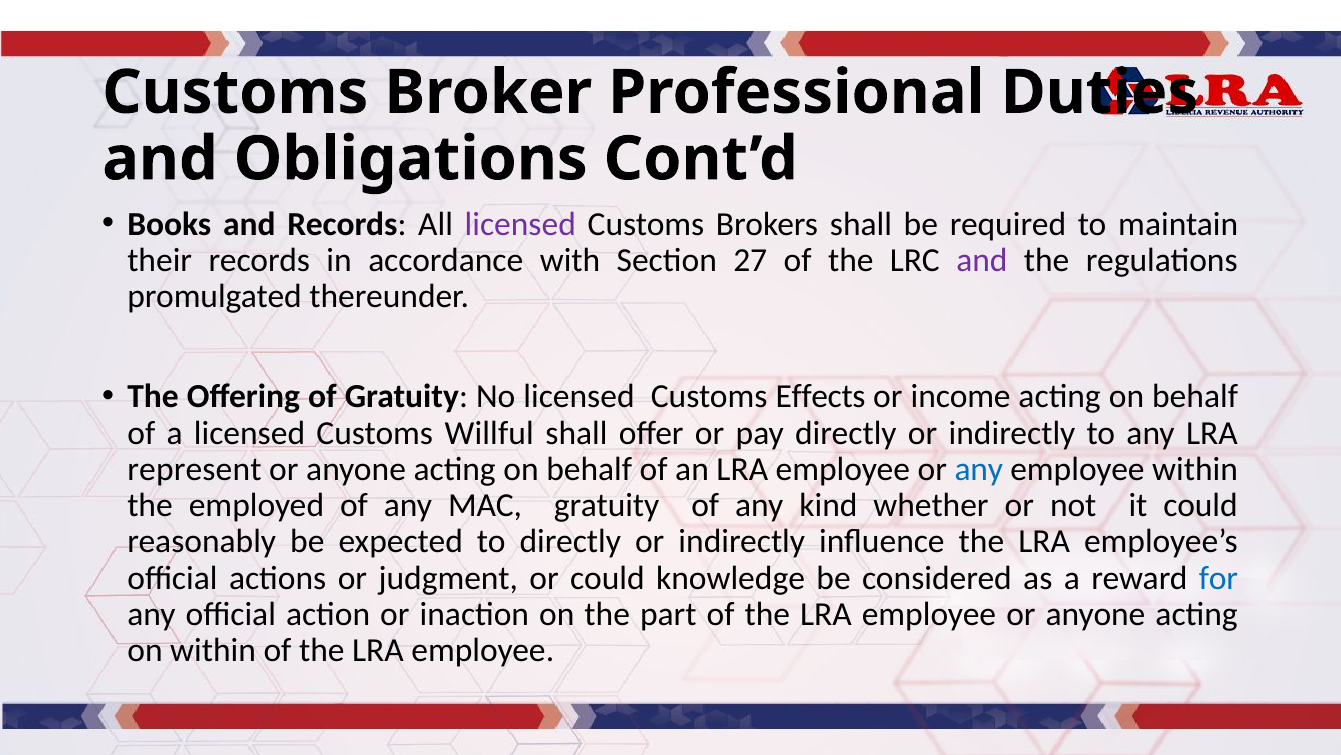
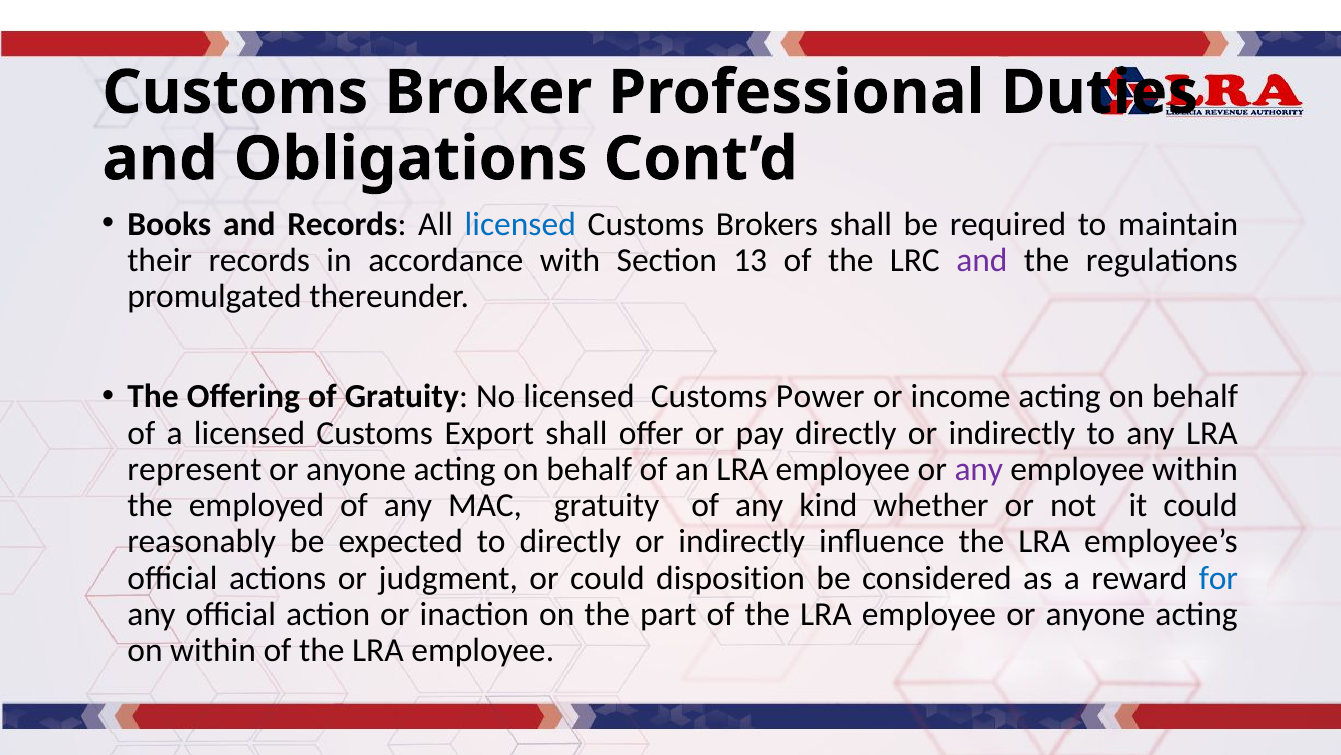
licensed colour: purple -> blue (520, 224)
27: 27 -> 13 (750, 260)
Effects: Effects -> Power (820, 396)
Willful: Willful -> Export (489, 433)
any colour: blue -> purple (979, 469)
knowledge: knowledge -> disposition (731, 577)
